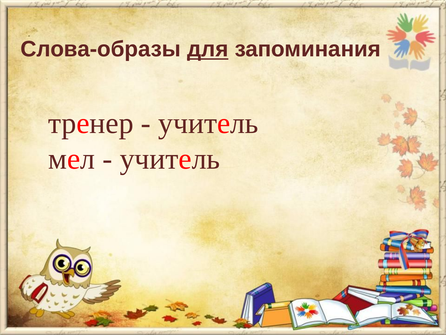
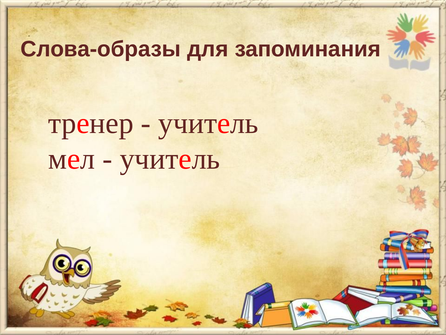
для underline: present -> none (208, 49)
